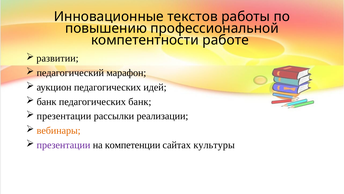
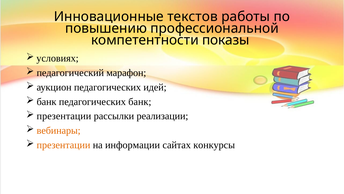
работе: работе -> показы (226, 40)
развитии: развитии -> условиях (57, 58)
презентации colour: purple -> orange (64, 145)
компетенции: компетенции -> информации (133, 145)
культуры: культуры -> конкурсы (214, 145)
